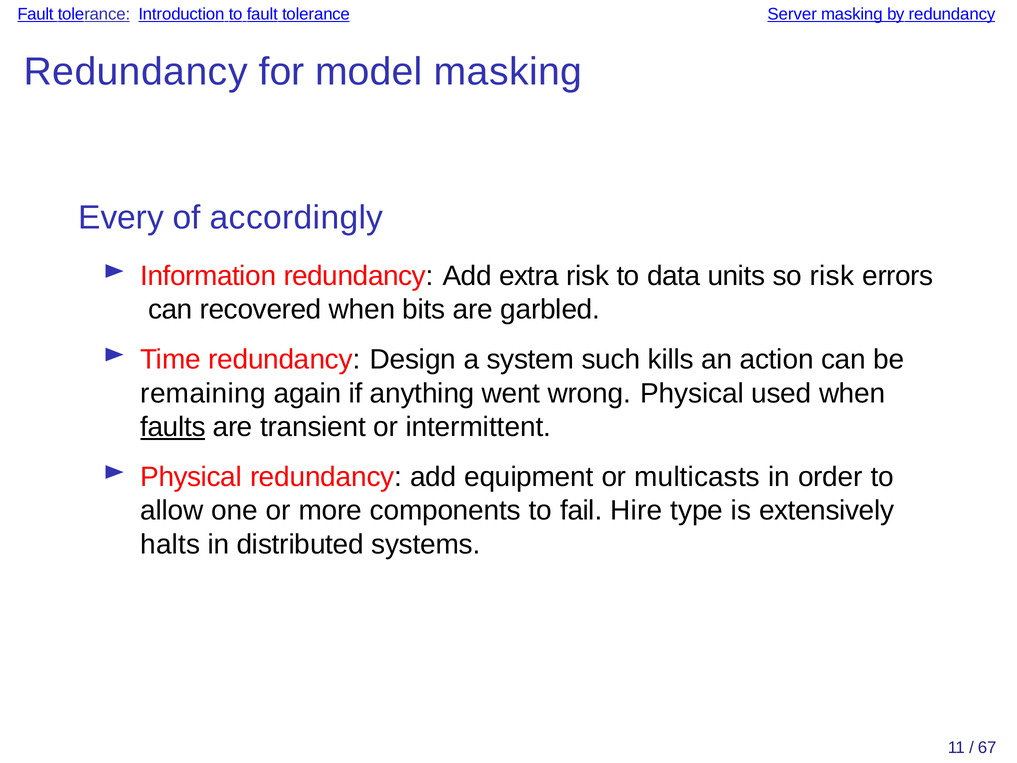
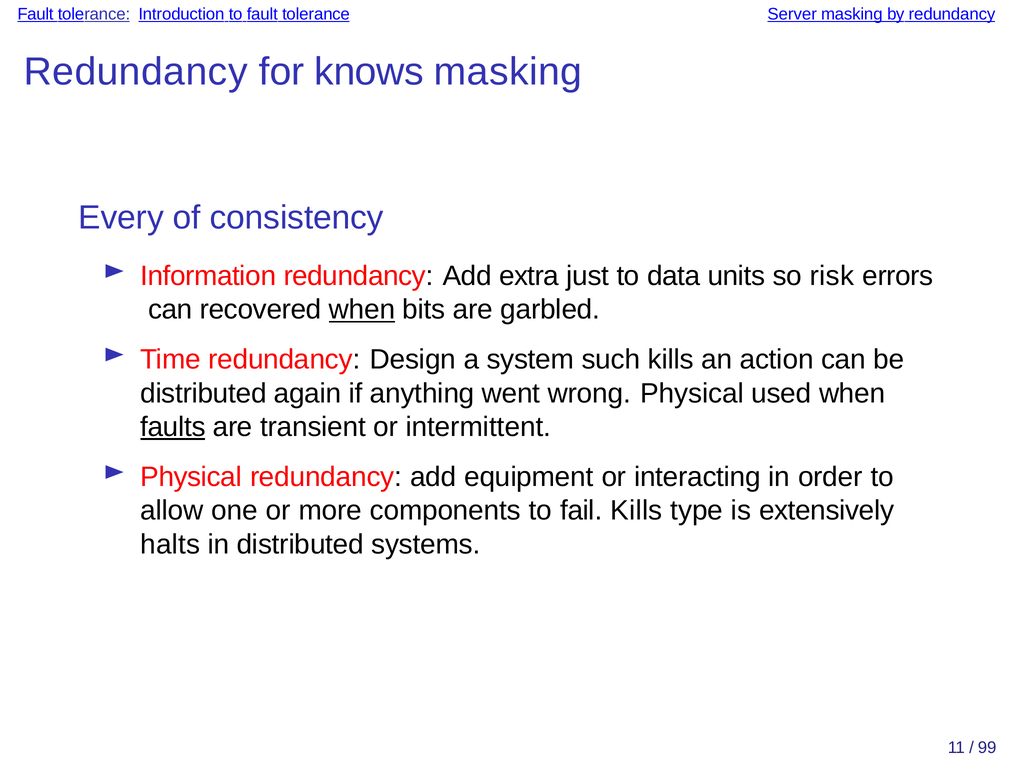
model: model -> knows (369, 72)
accordingly: accordingly -> consistency (297, 218)
extra risk: risk -> just (588, 276)
when underline: none -> present (362, 310)
remaining: remaining -> distributed (203, 394)
multicasts: multicasts -> interacting (697, 477)
fail Hire: Hire -> Kills (636, 511)
67: 67 -> 99 (987, 748)
